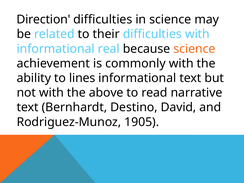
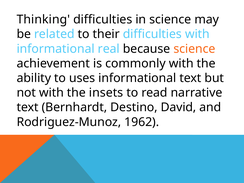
Direction: Direction -> Thinking (43, 20)
lines: lines -> uses (82, 78)
above: above -> insets (106, 93)
1905: 1905 -> 1962 (142, 122)
